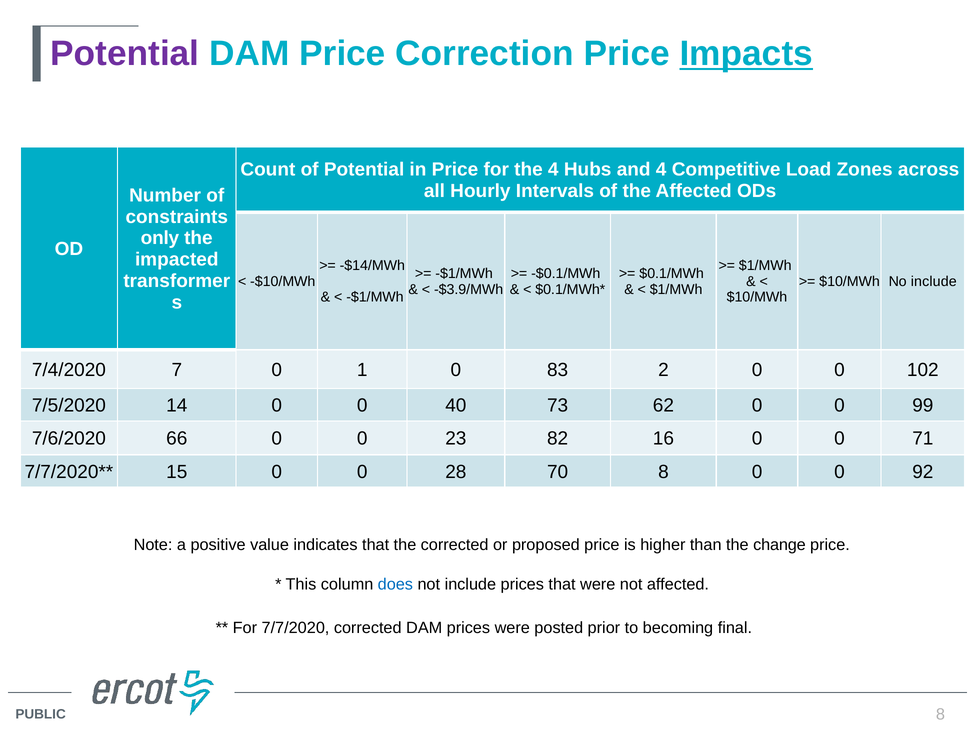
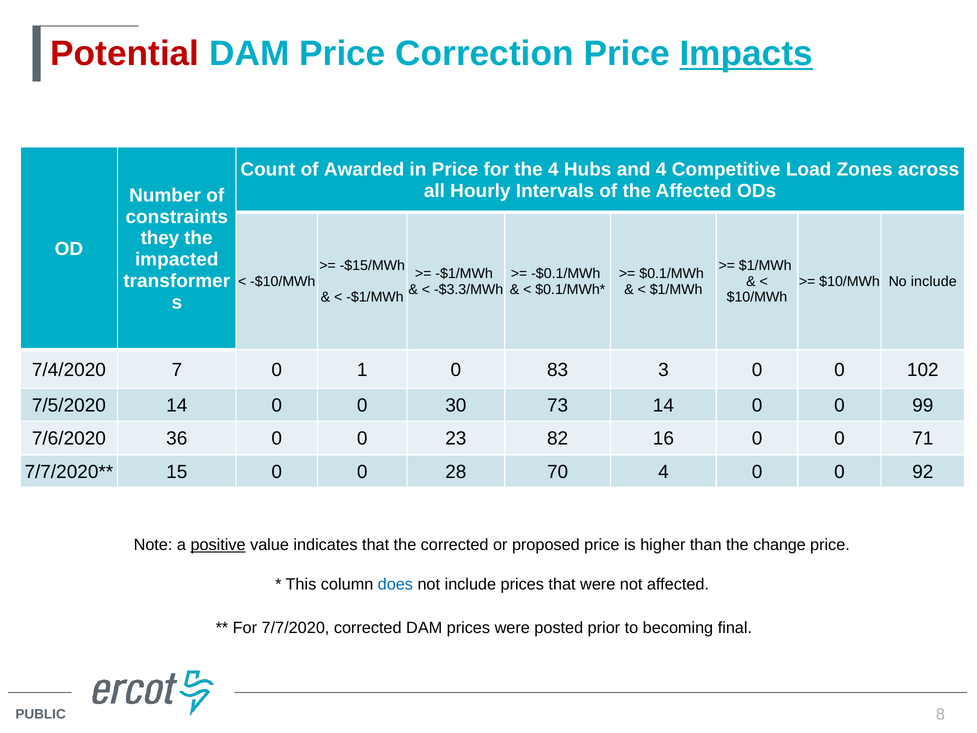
Potential colour: purple -> red (125, 54)
of Potential: Potential -> Awarded (364, 169)
only: only -> they (160, 238)
-$14/MWh: -$14/MWh -> -$15/MWh (372, 266)
-$3.9/MWh: -$3.9/MWh -> -$3.3/MWh (469, 289)
2: 2 -> 3 (663, 370)
40: 40 -> 30 (456, 405)
73 62: 62 -> 14 (663, 405)
66: 66 -> 36 (177, 439)
70 8: 8 -> 4 (663, 472)
positive underline: none -> present (218, 545)
